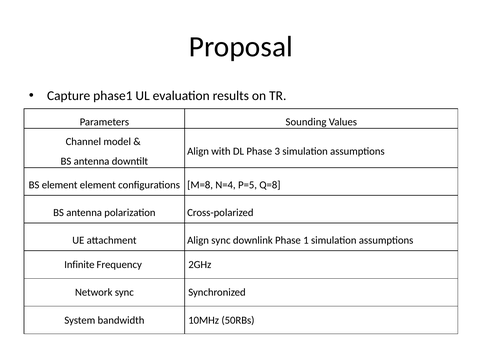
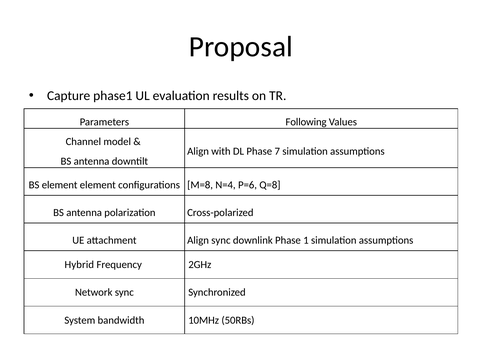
Sounding: Sounding -> Following (306, 122)
3: 3 -> 7 (277, 151)
P=5: P=5 -> P=6 (248, 185)
Infinite: Infinite -> Hybrid (79, 264)
